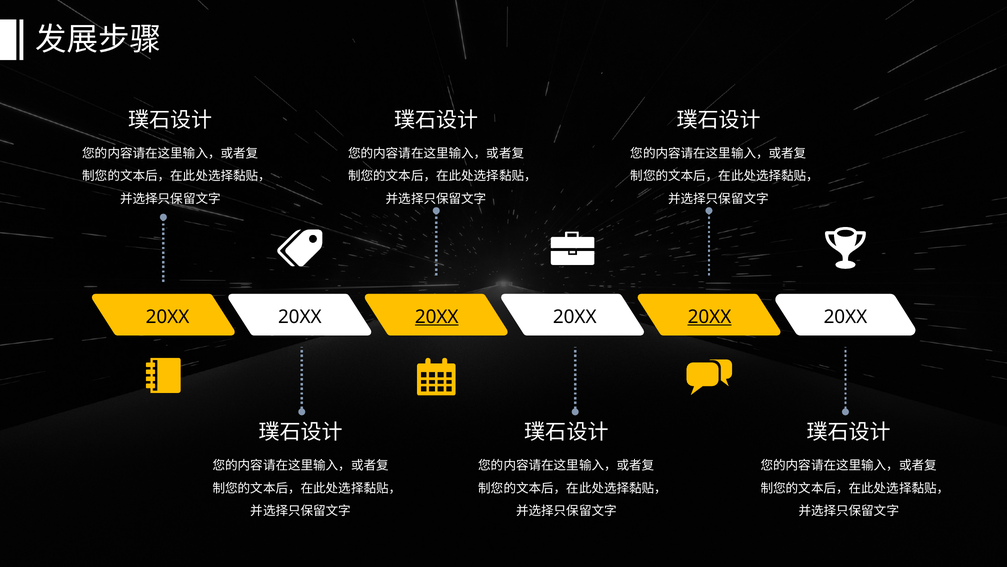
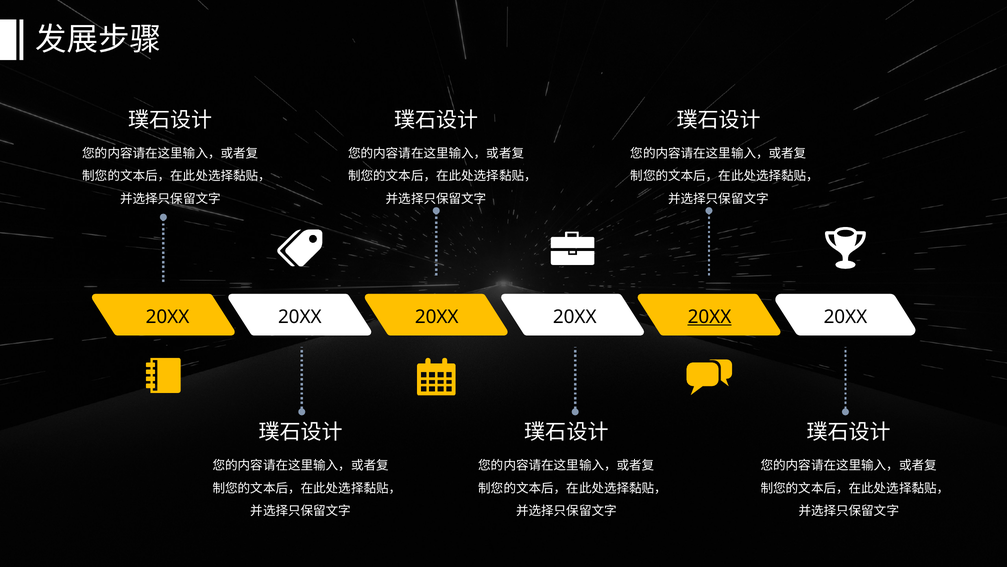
20XX underline: present -> none (437, 317)
